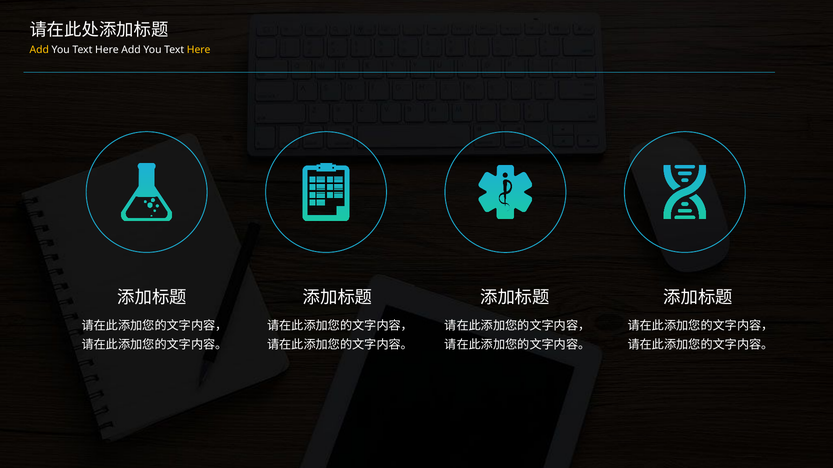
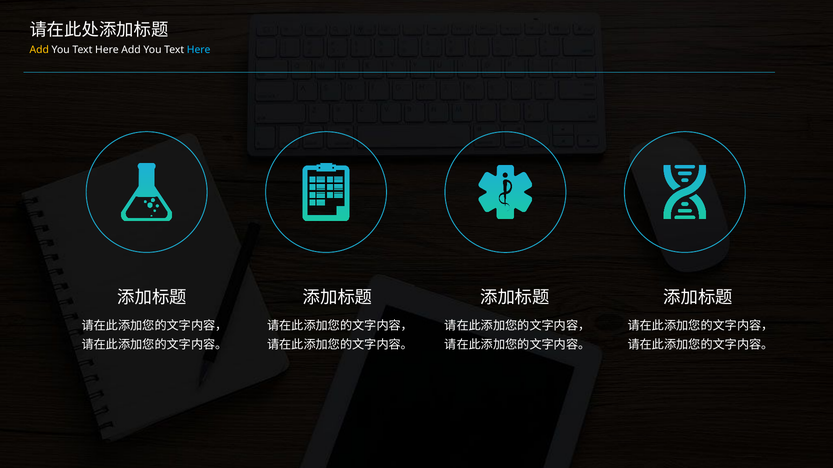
Here colour: yellow -> light blue (199, 50)
